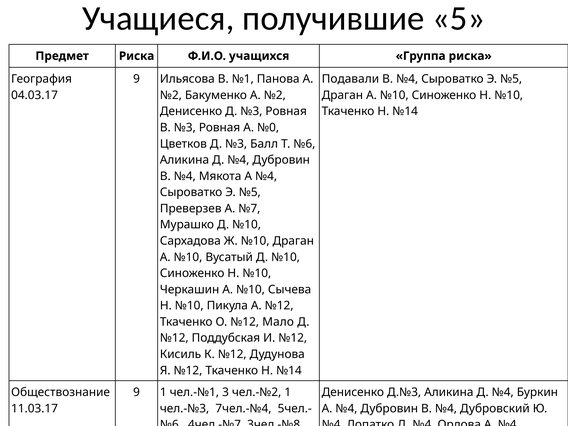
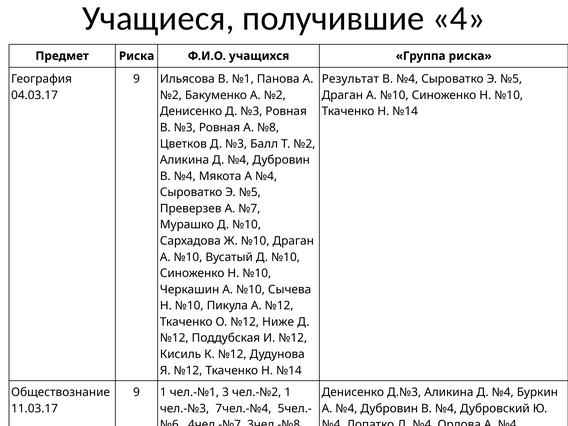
5: 5 -> 4 (459, 18)
Подавали: Подавали -> Результат (350, 79)
Ровная А №0: №0 -> №8 (268, 128)
Т №6: №6 -> №2 (304, 144)
Мало: Мало -> Ниже (278, 322)
